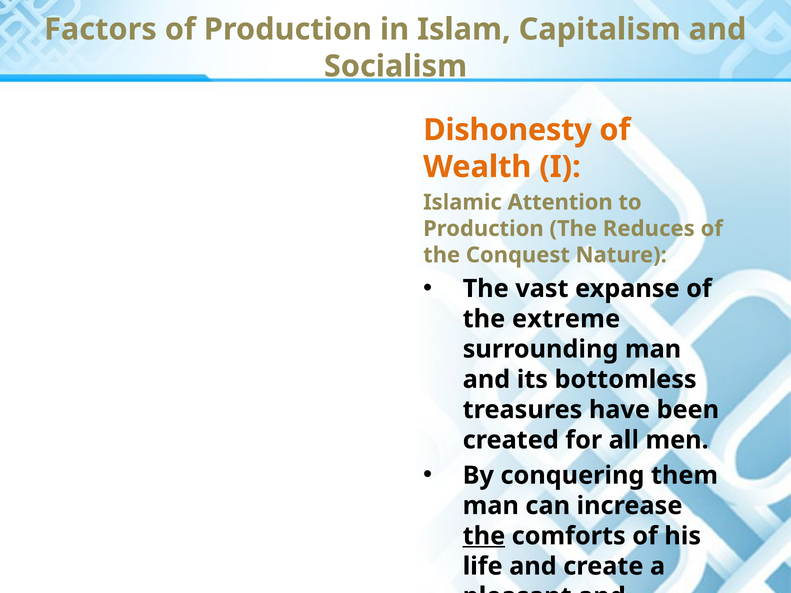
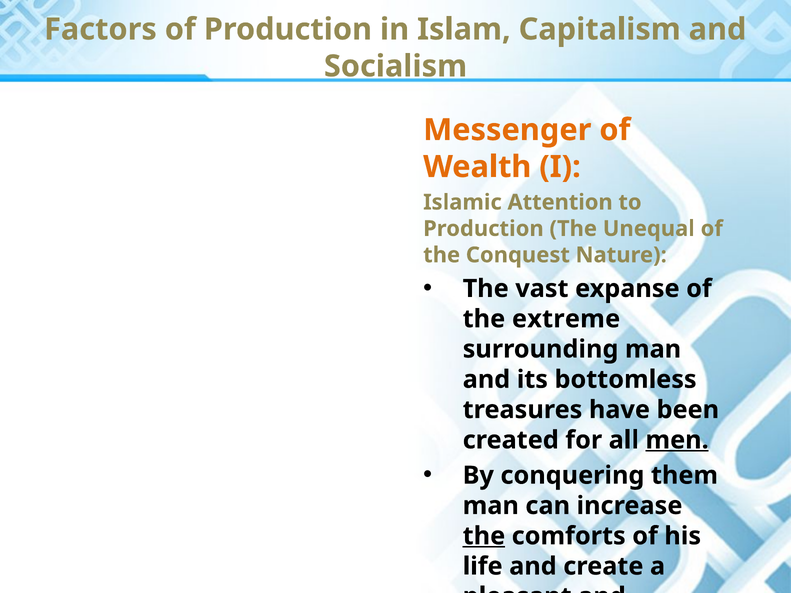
Dishonesty: Dishonesty -> Messenger (507, 130)
Reduces: Reduces -> Unequal (649, 229)
men underline: none -> present (677, 440)
